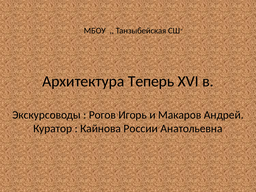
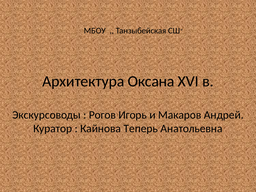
Теперь: Теперь -> Оксана (151, 81)
России: России -> Теперь (141, 129)
